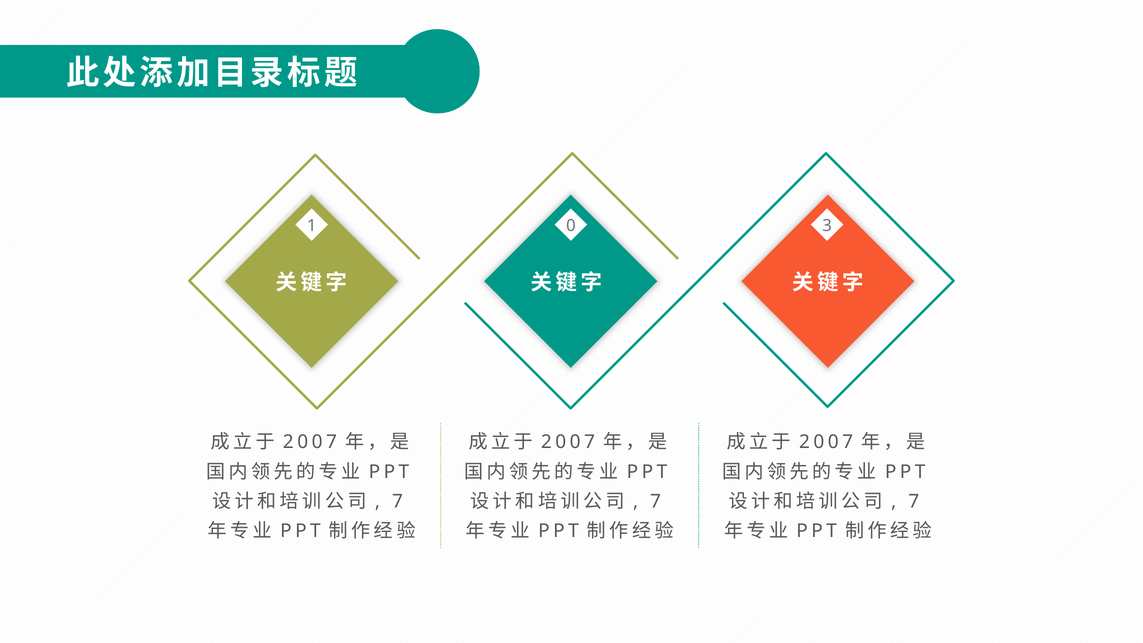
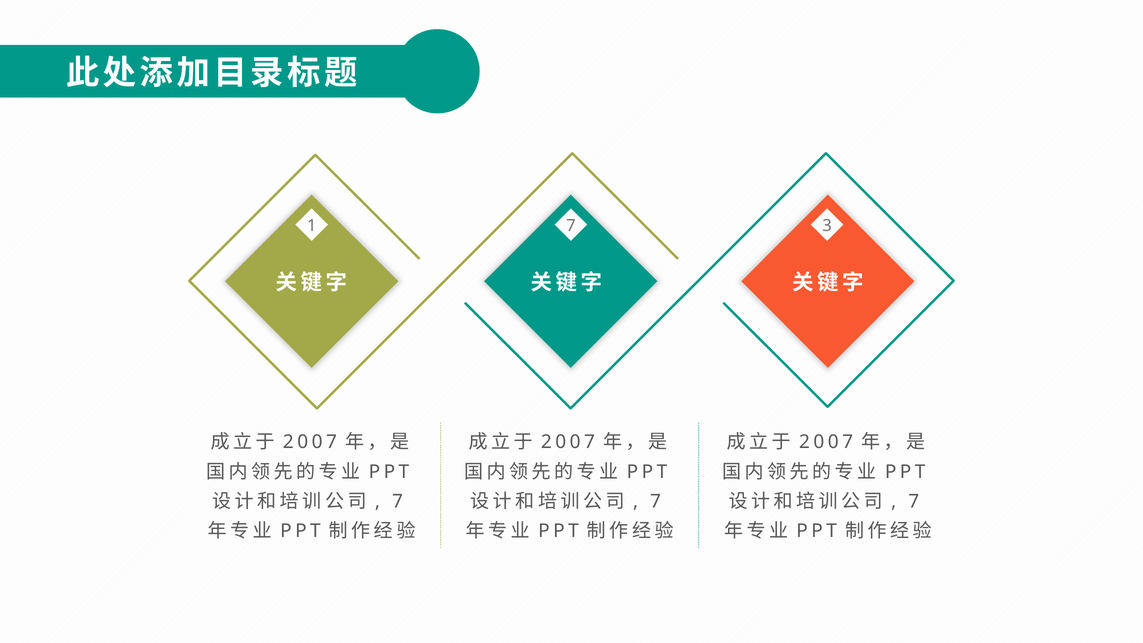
1 0: 0 -> 7 (571, 226)
